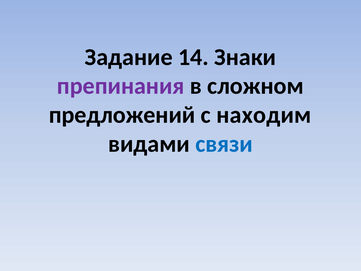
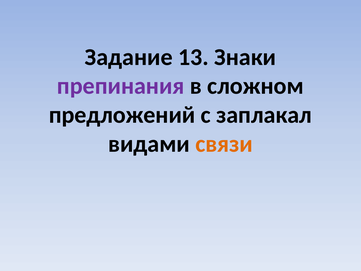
14: 14 -> 13 (193, 57)
находим: находим -> заплакал (264, 115)
связи colour: blue -> orange (224, 144)
